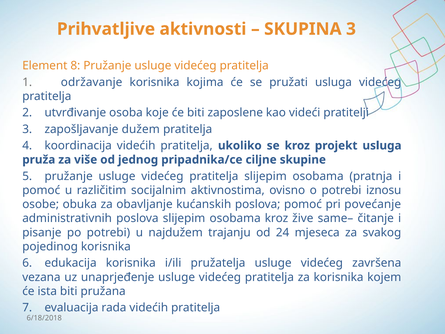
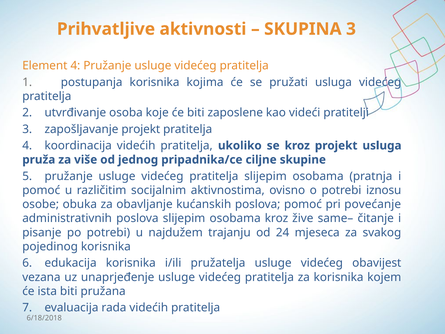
Element 8: 8 -> 4 (75, 66)
održavanje: održavanje -> postupanja (92, 82)
zapošljavanje dužem: dužem -> projekt (141, 129)
završena: završena -> obavijest (377, 263)
